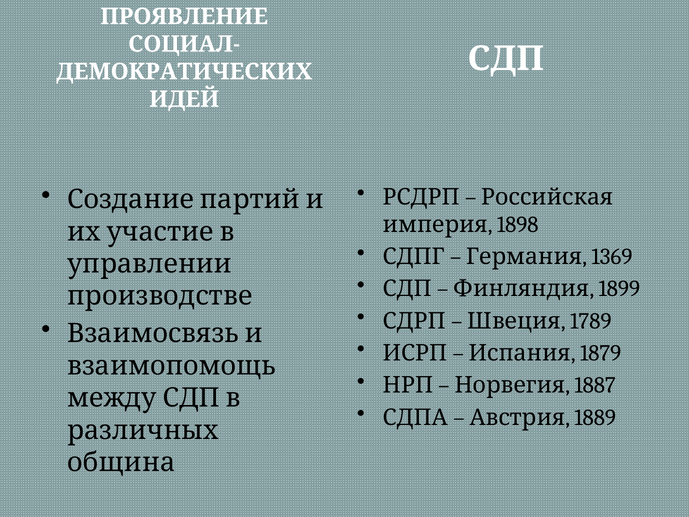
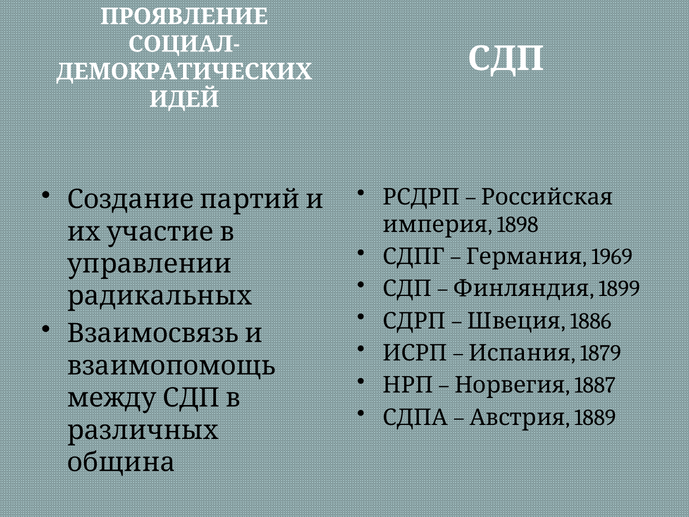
1369: 1369 -> 1969 (612, 257)
производстве: производстве -> радикальных (160, 296)
1789: 1789 -> 1886 (591, 321)
